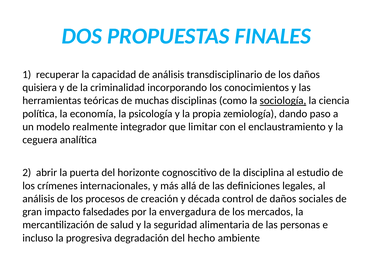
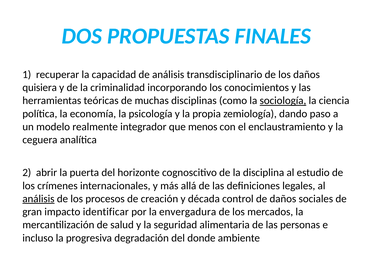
limitar: limitar -> menos (203, 127)
análisis underline: none -> present (38, 199)
falsedades: falsedades -> identificar (106, 212)
hecho: hecho -> donde (201, 238)
